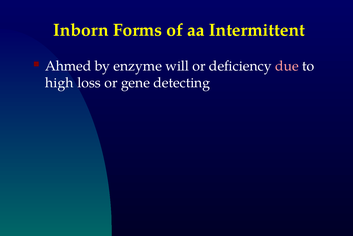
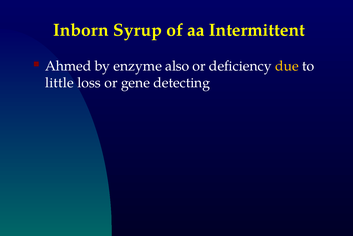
Forms: Forms -> Syrup (138, 30)
will: will -> also (177, 66)
due colour: pink -> yellow (287, 66)
high: high -> little (59, 83)
